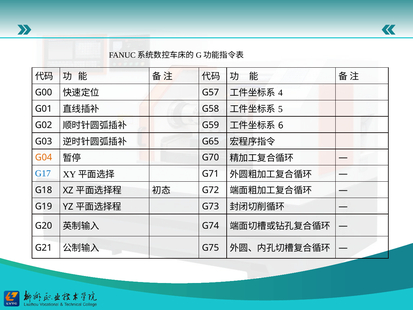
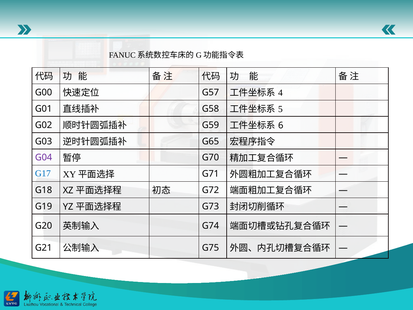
G04 colour: orange -> purple (44, 157)
